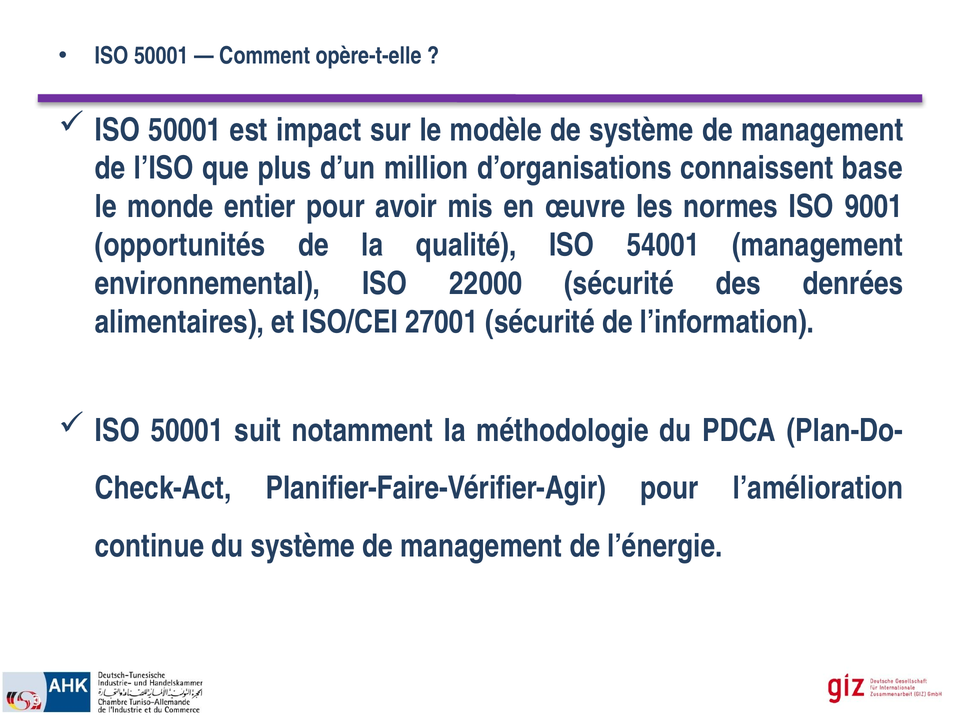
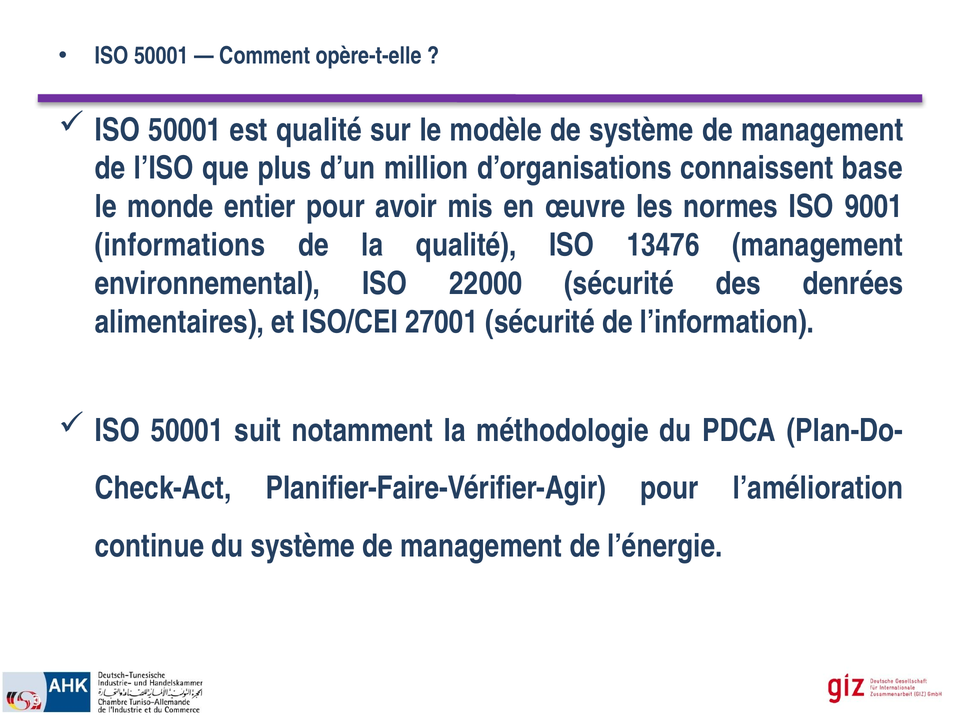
est impact: impact -> qualité (319, 130)
opportunités: opportunités -> informations (180, 245)
54001: 54001 -> 13476 (663, 245)
